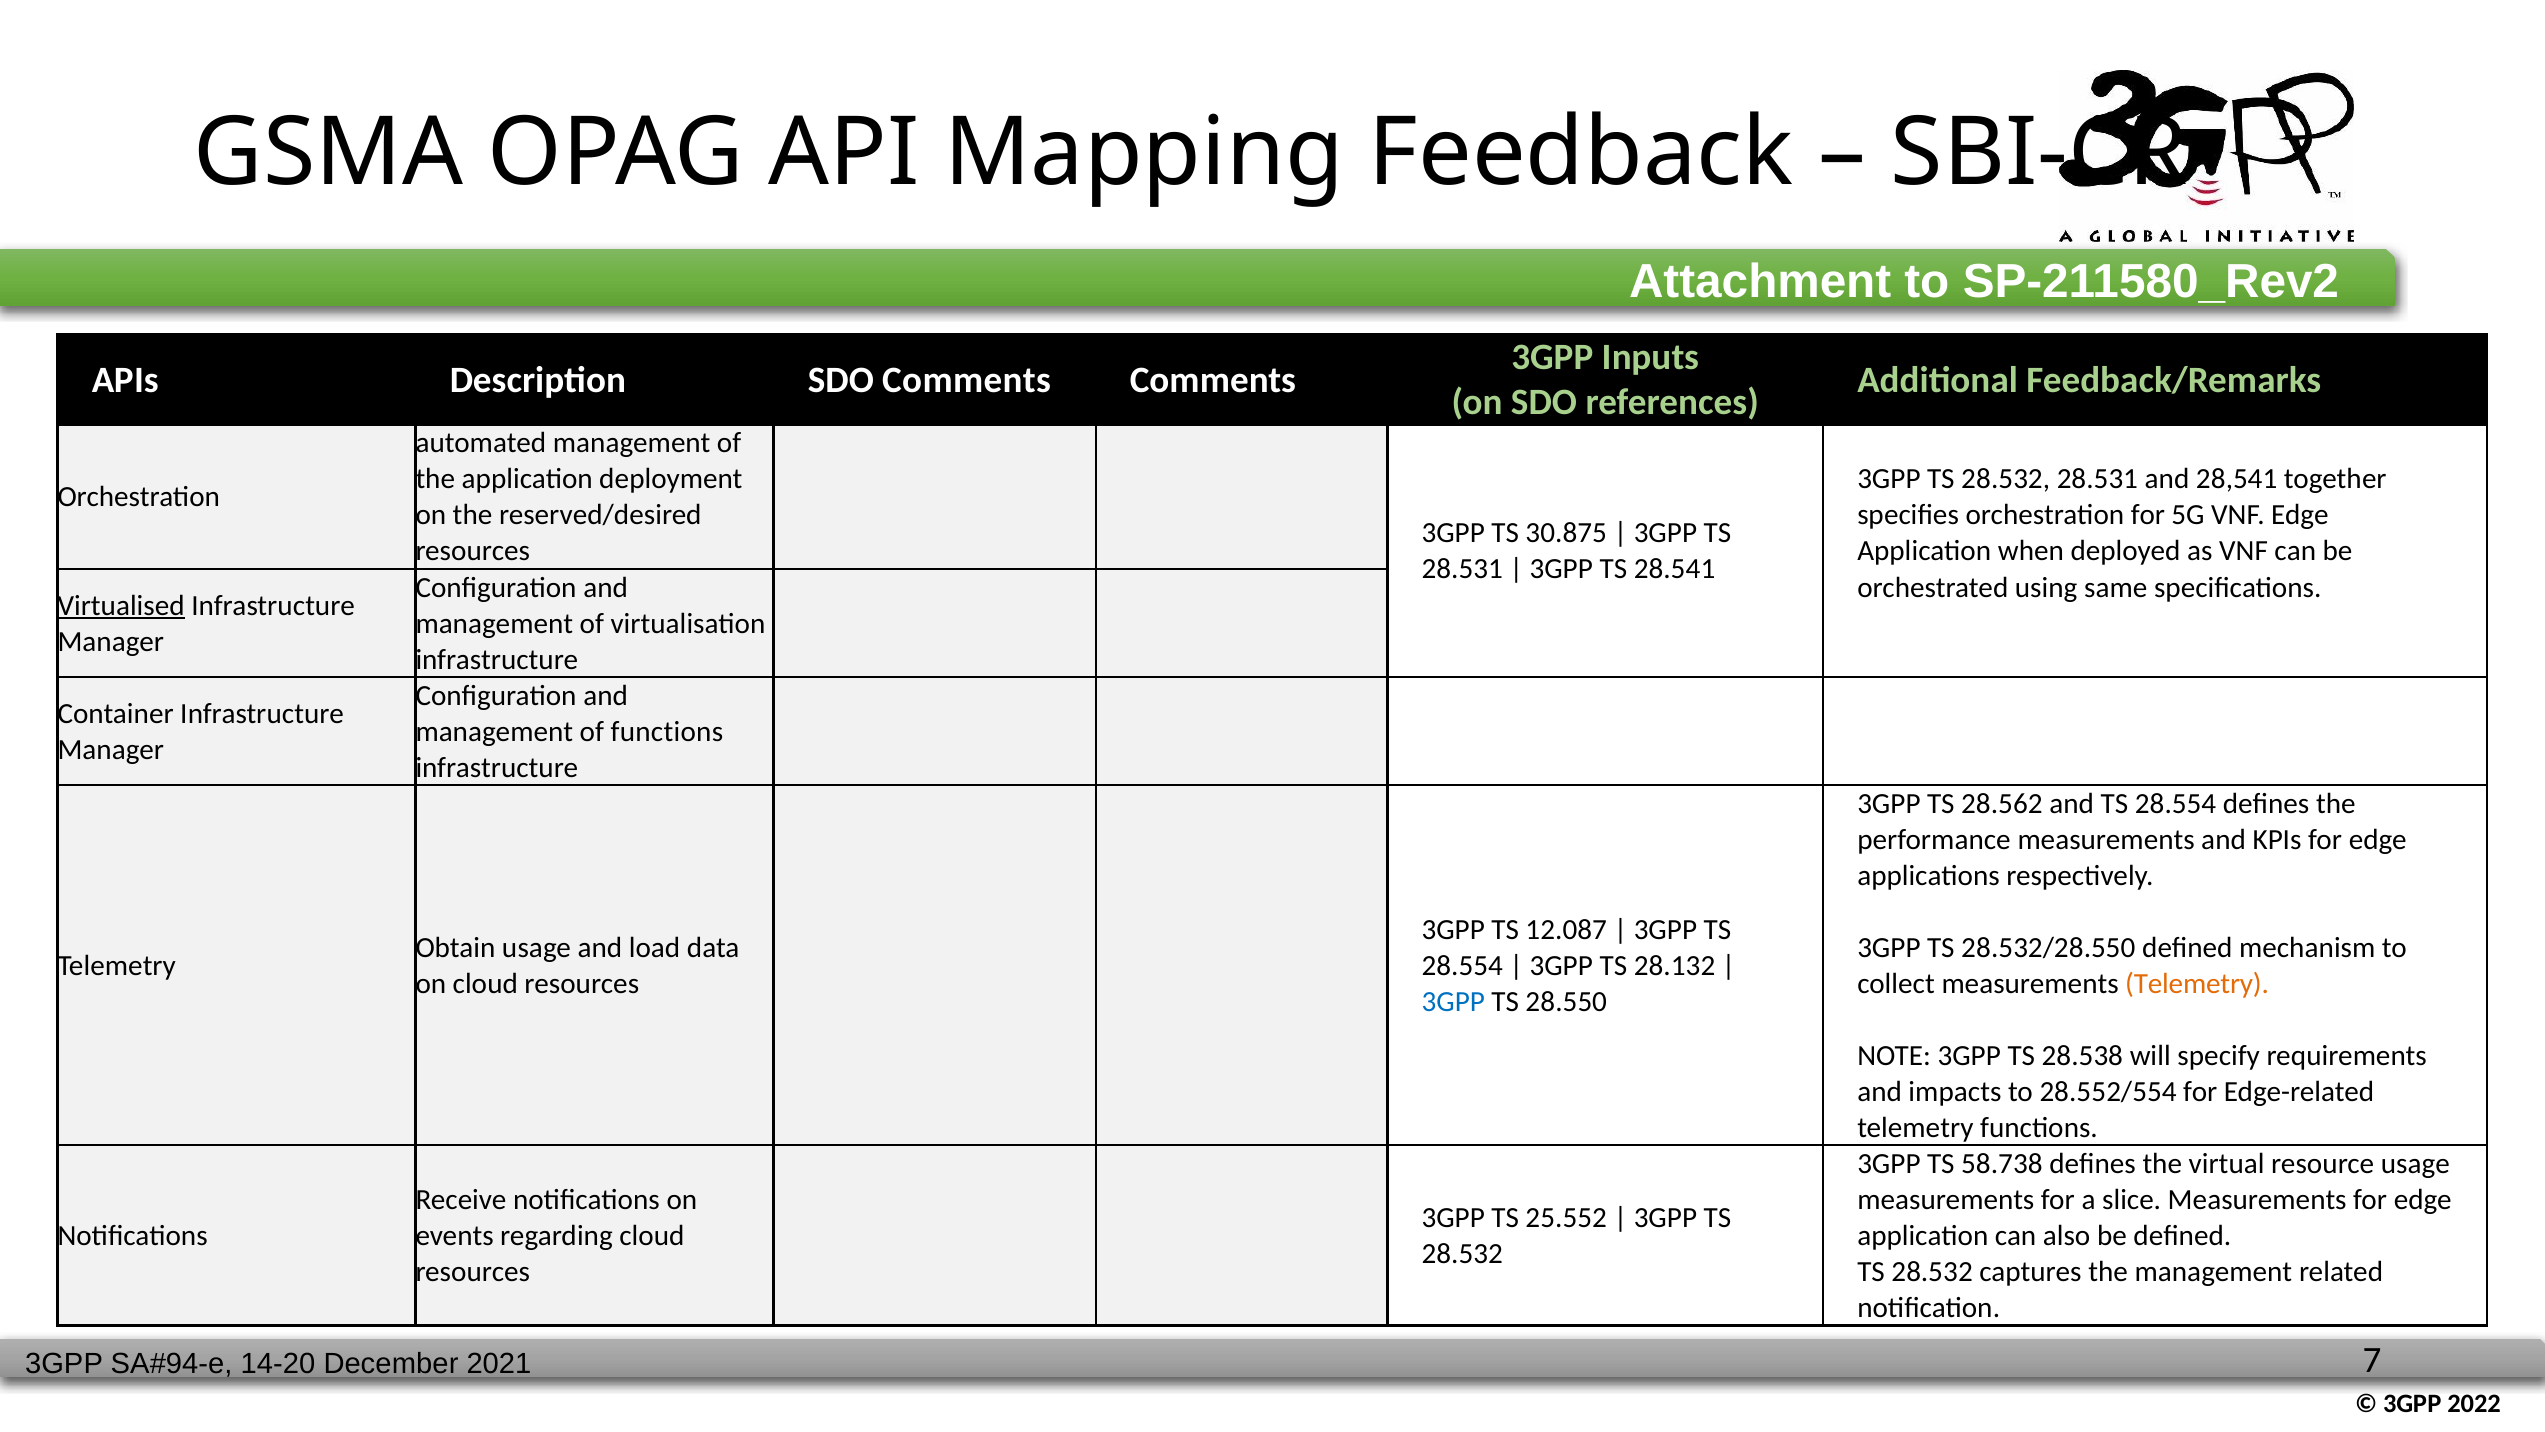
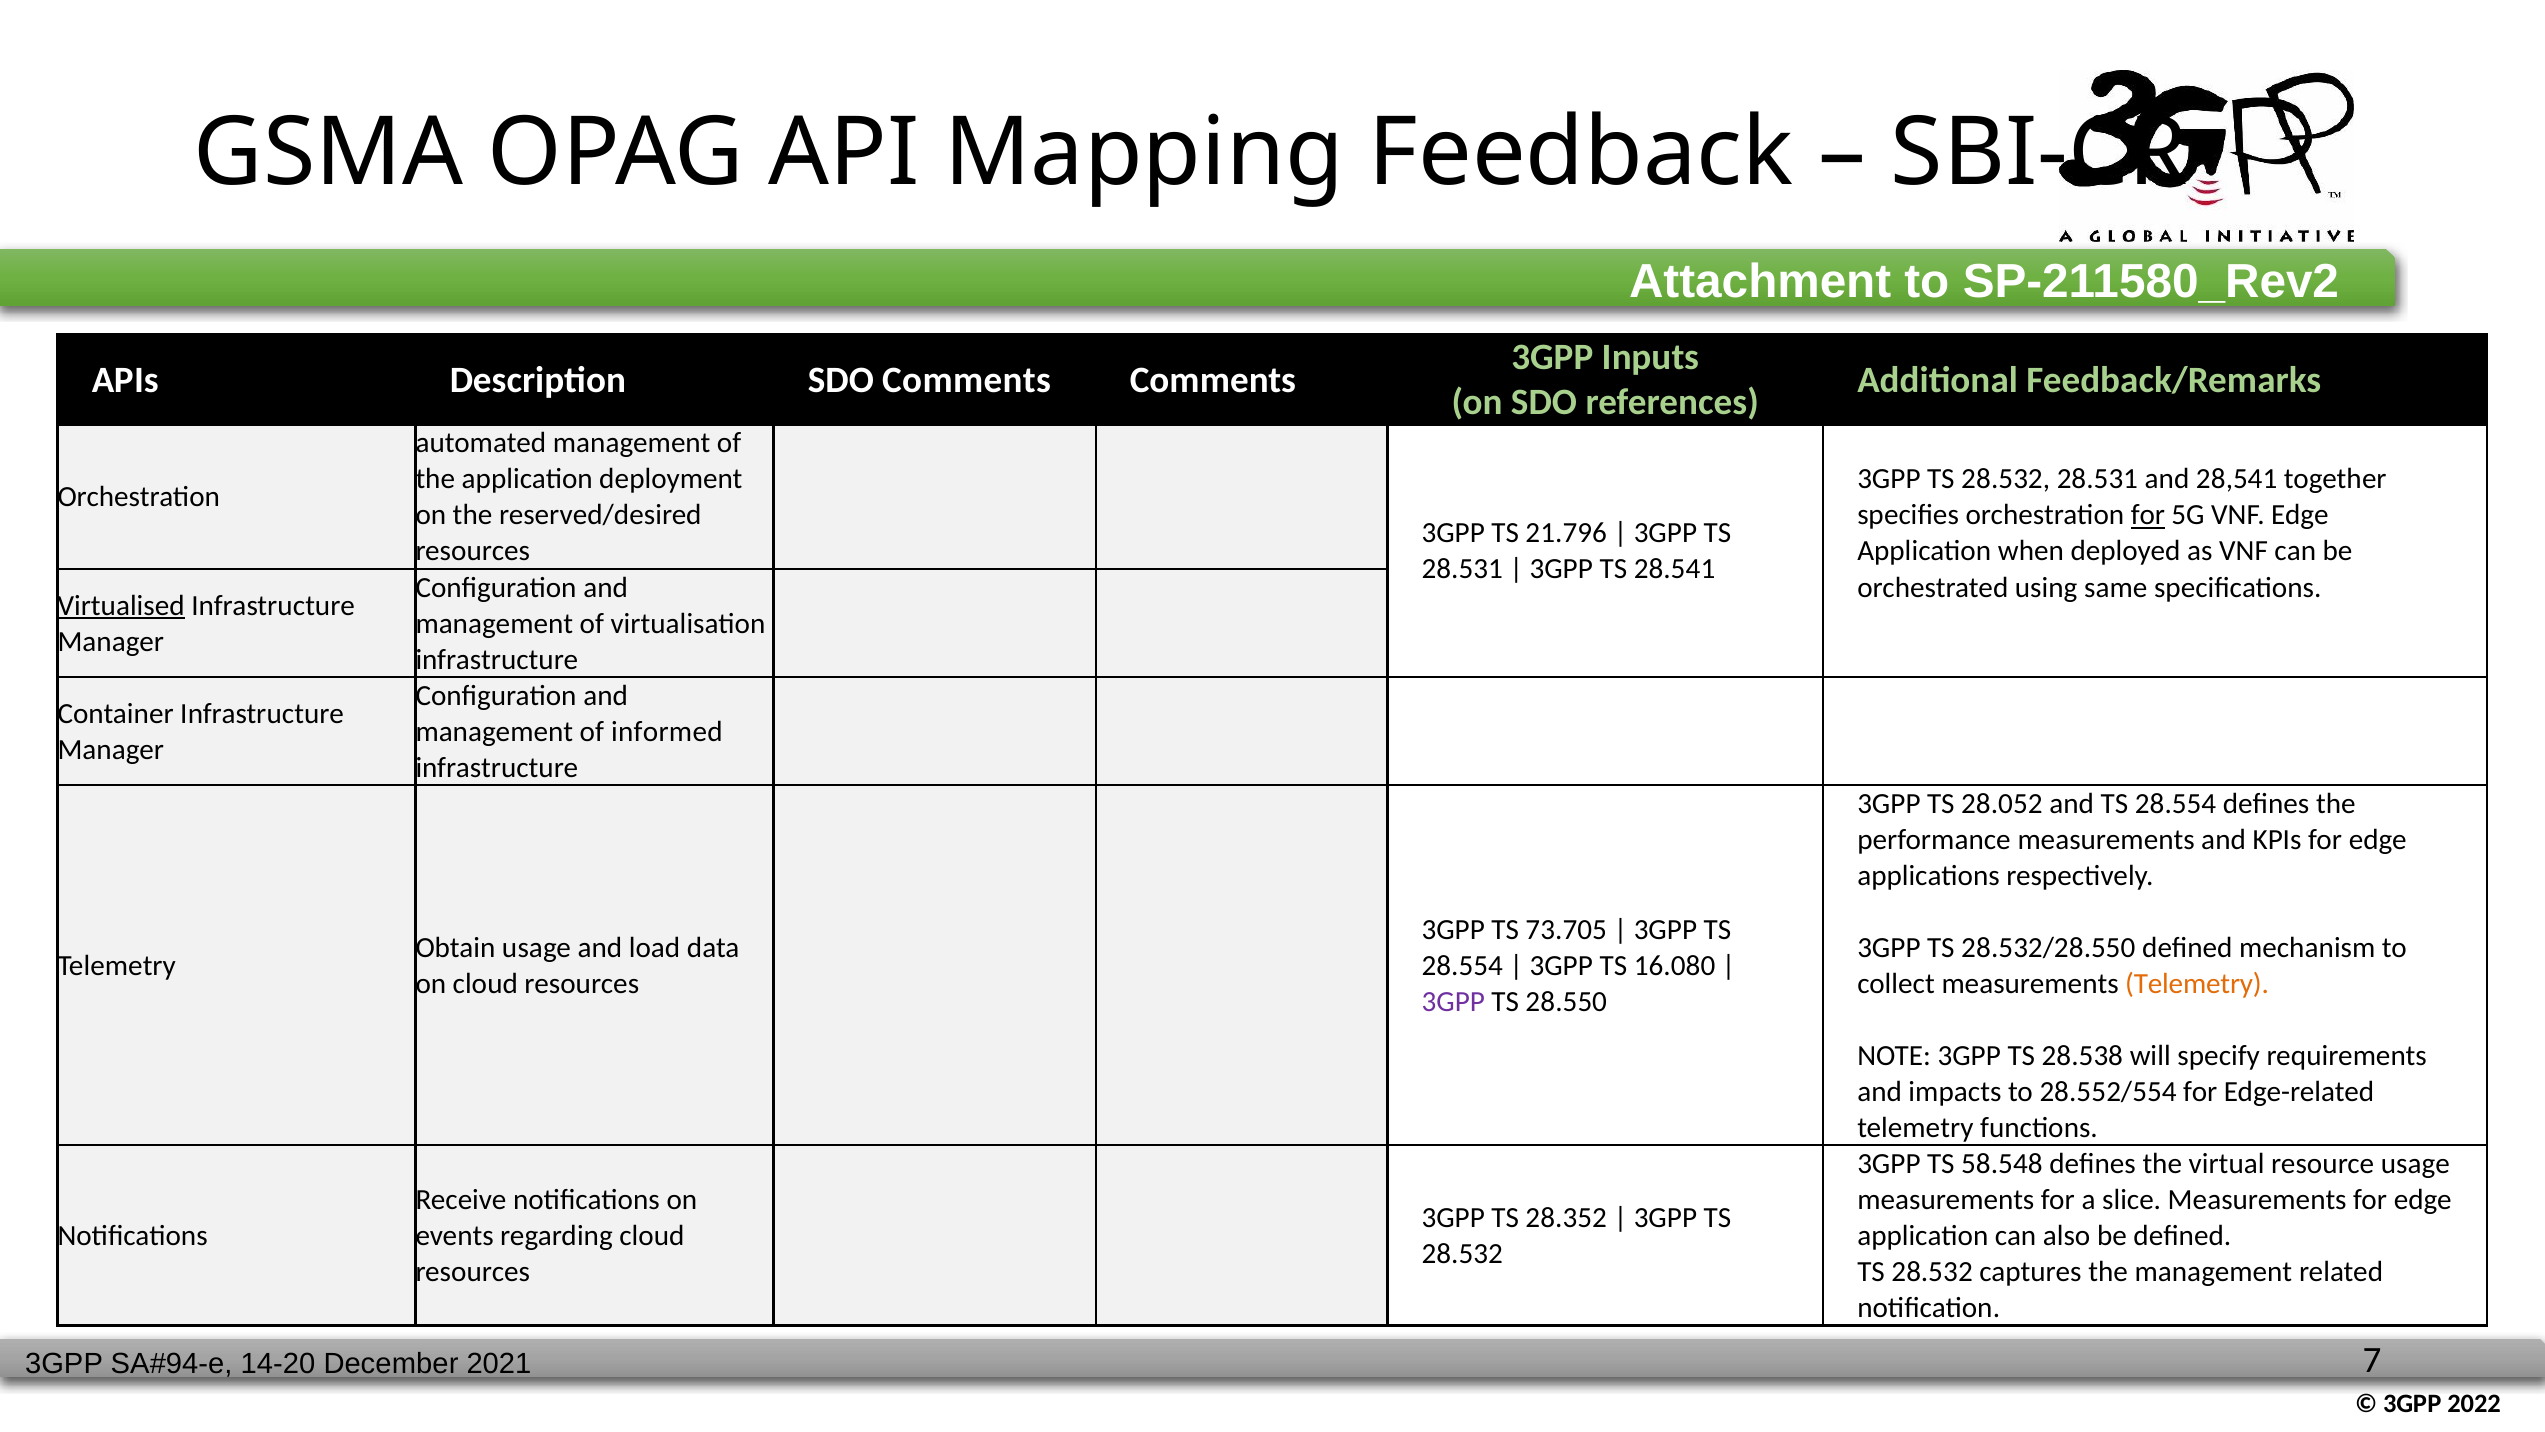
for underline: none -> present (2148, 515)
30.875: 30.875 -> 21.796 (1566, 533)
of functions: functions -> informed (667, 731)
28.562: 28.562 -> 28.052 (2002, 803)
12.087: 12.087 -> 73.705 (1566, 929)
28.132: 28.132 -> 16.080 (1675, 965)
3GPP colour: blue -> purple (1453, 1001)
58.738: 58.738 -> 58.548 (2002, 1163)
25.552: 25.552 -> 28.352 (1566, 1217)
